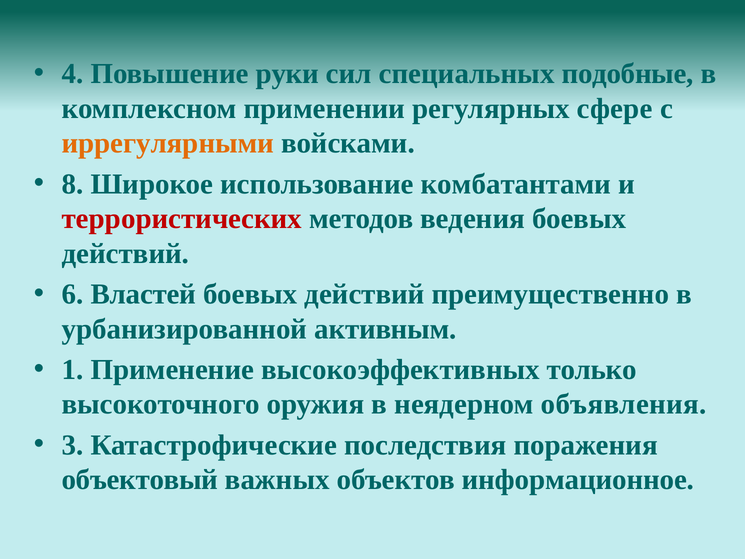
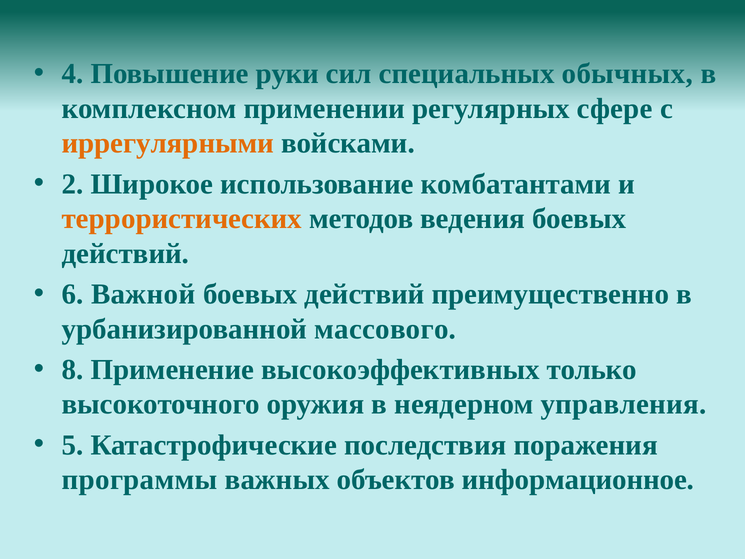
подобные: подобные -> обычных (627, 74)
8: 8 -> 2 (73, 184)
террористических colour: red -> orange (182, 219)
Властей: Властей -> Важной (143, 294)
активным: активным -> массового (385, 329)
1: 1 -> 8 (73, 369)
объявления: объявления -> управления (624, 404)
3: 3 -> 5 (73, 445)
объектовый: объектовый -> программы (140, 480)
